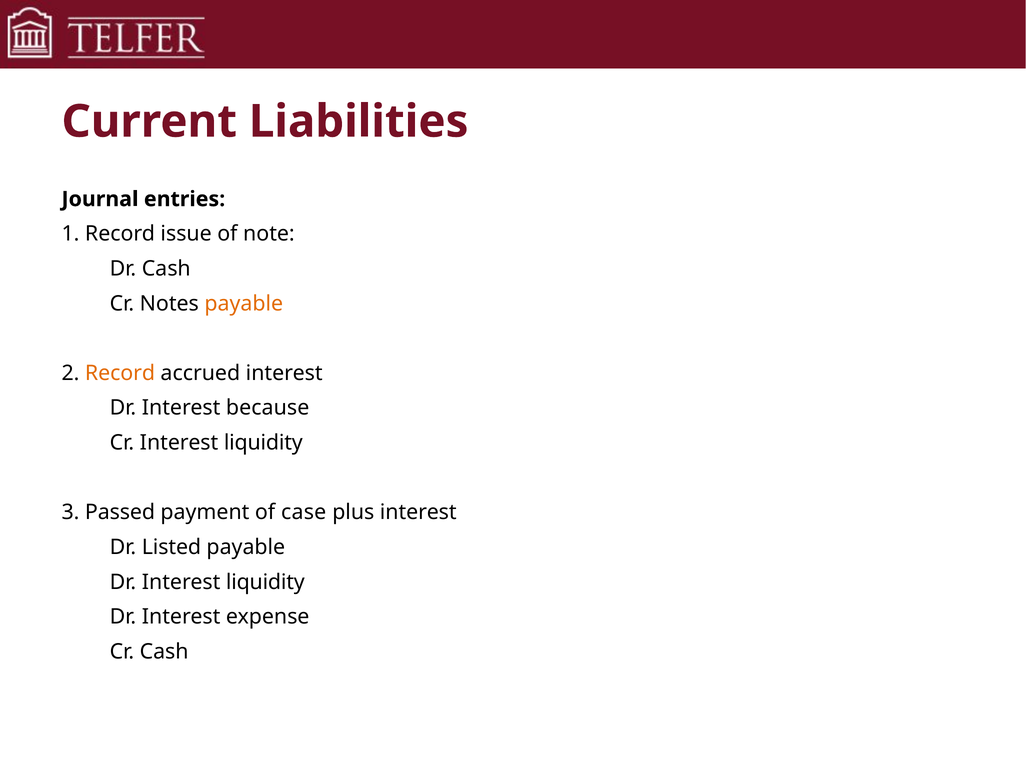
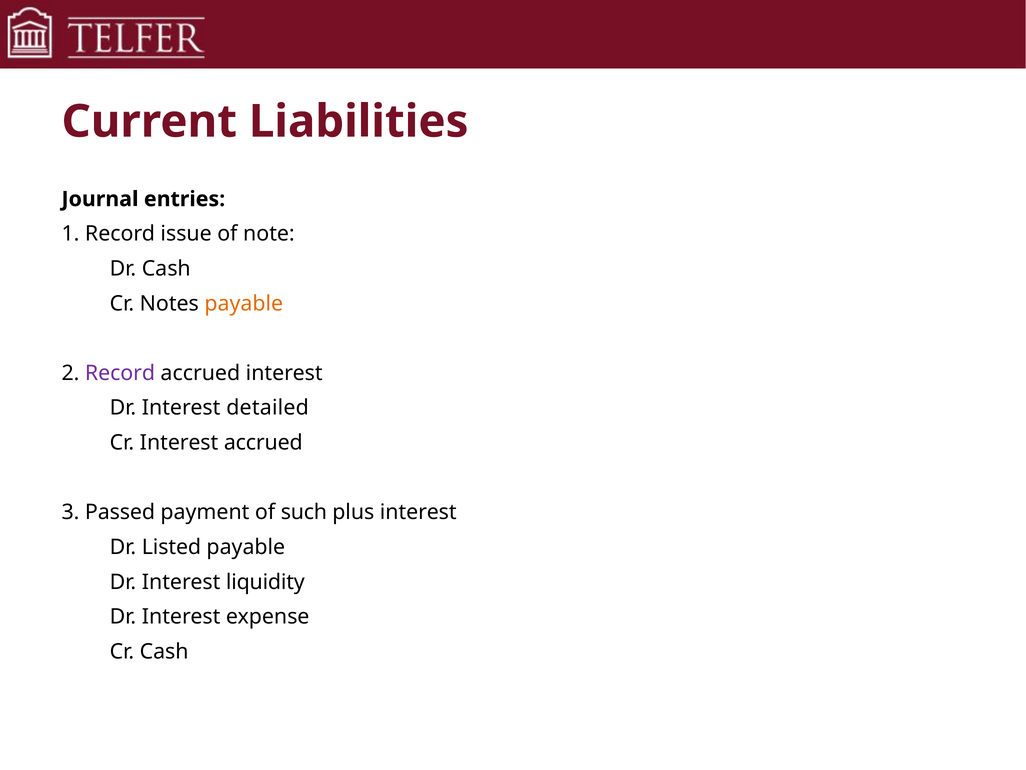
Record colour: orange -> purple (120, 373)
because: because -> detailed (268, 408)
Cr Interest liquidity: liquidity -> accrued (263, 442)
case: case -> such (304, 512)
